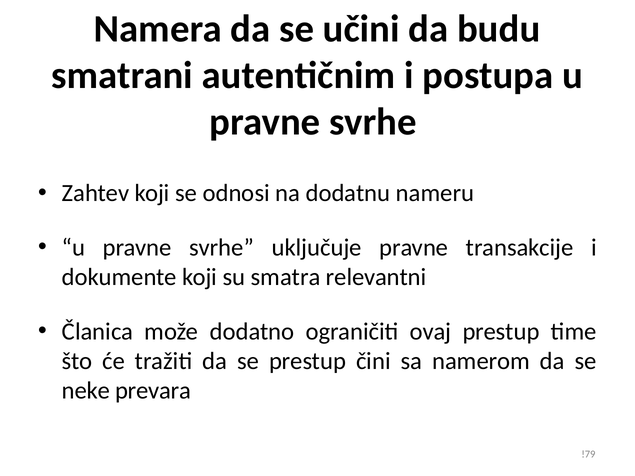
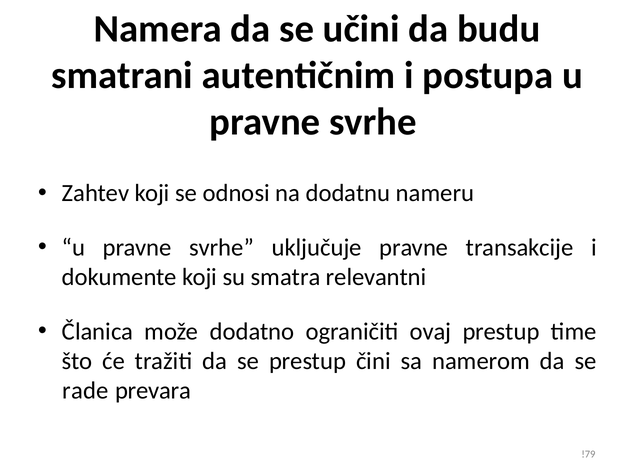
neke: neke -> rade (86, 391)
